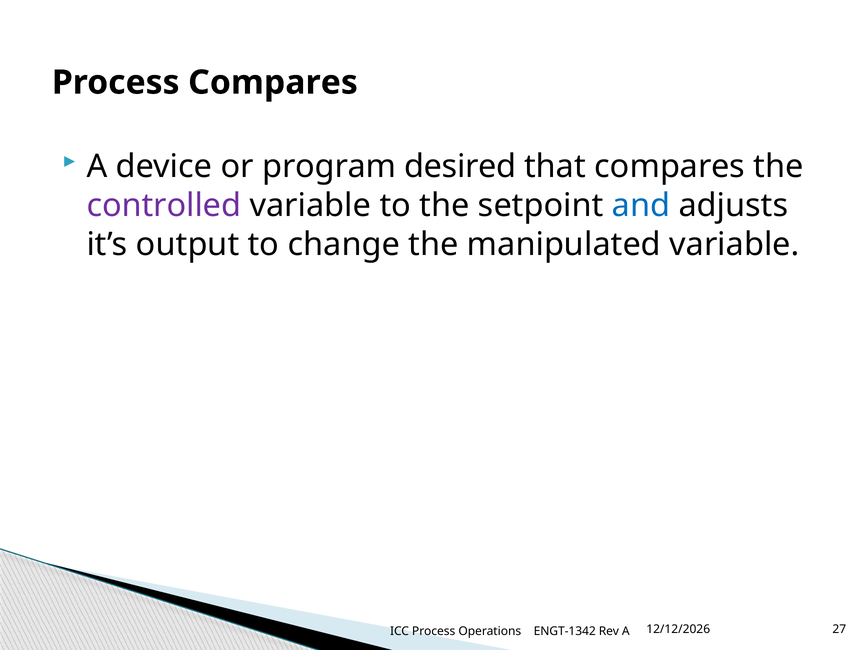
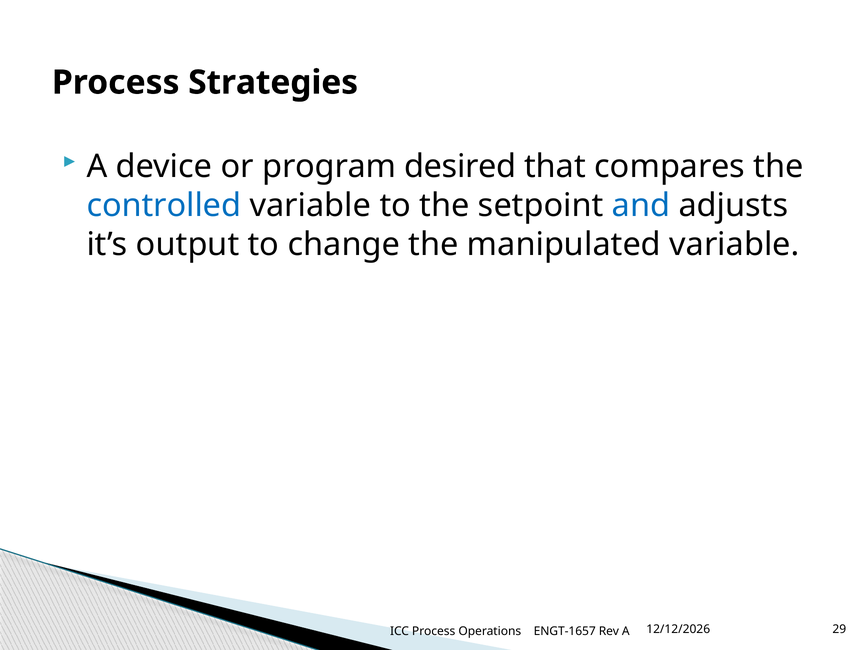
Process Compares: Compares -> Strategies (273, 83)
controlled colour: purple -> blue (164, 206)
27: 27 -> 29 (839, 630)
ENGT-1342: ENGT-1342 -> ENGT-1657 (565, 631)
